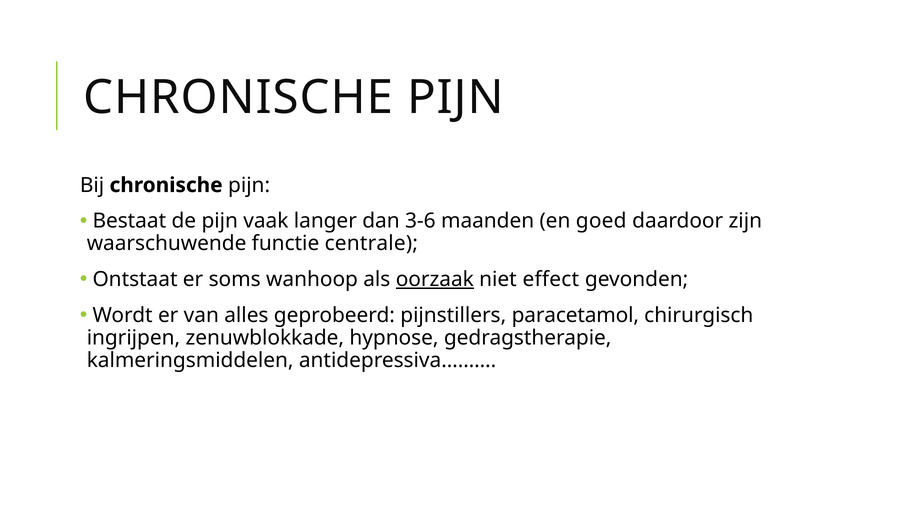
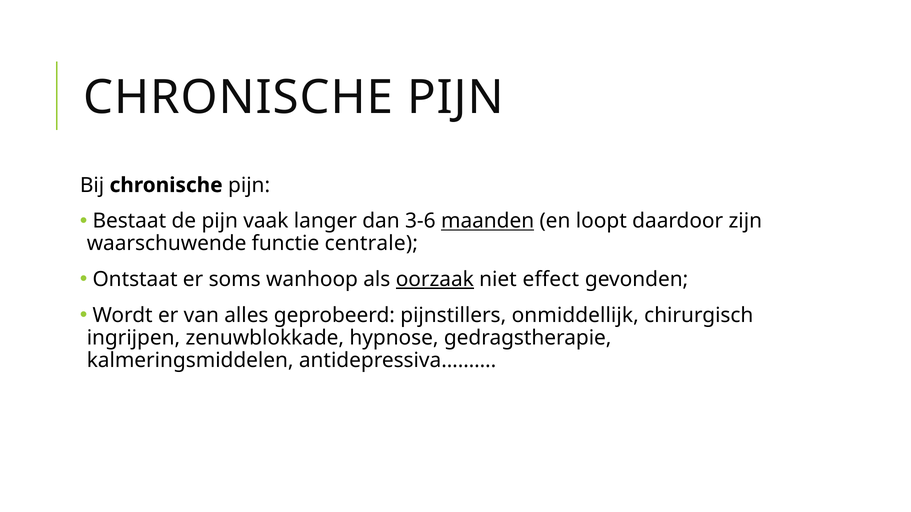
maanden underline: none -> present (488, 221)
goed: goed -> loopt (601, 221)
paracetamol: paracetamol -> onmiddellijk (575, 315)
